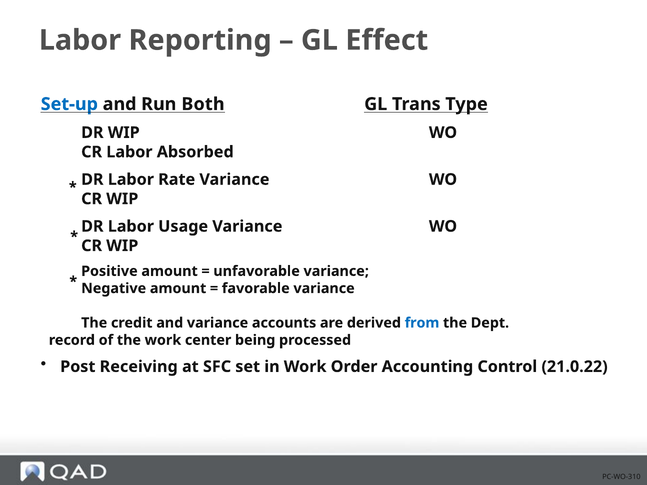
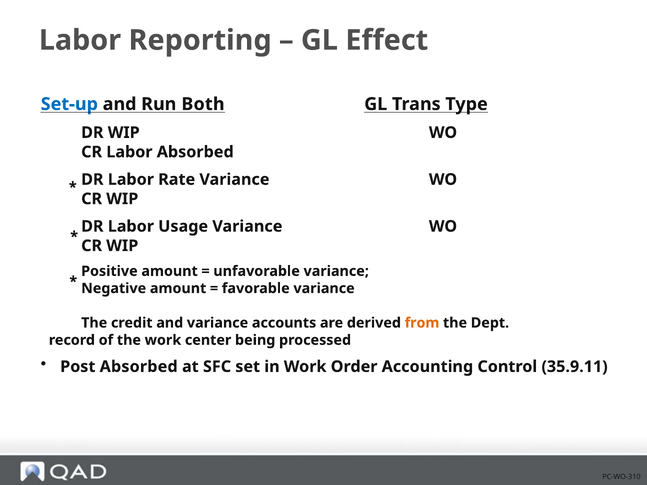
from colour: blue -> orange (422, 323)
Post Receiving: Receiving -> Absorbed (139, 367)
21.0.22: 21.0.22 -> 35.9.11 (575, 367)
